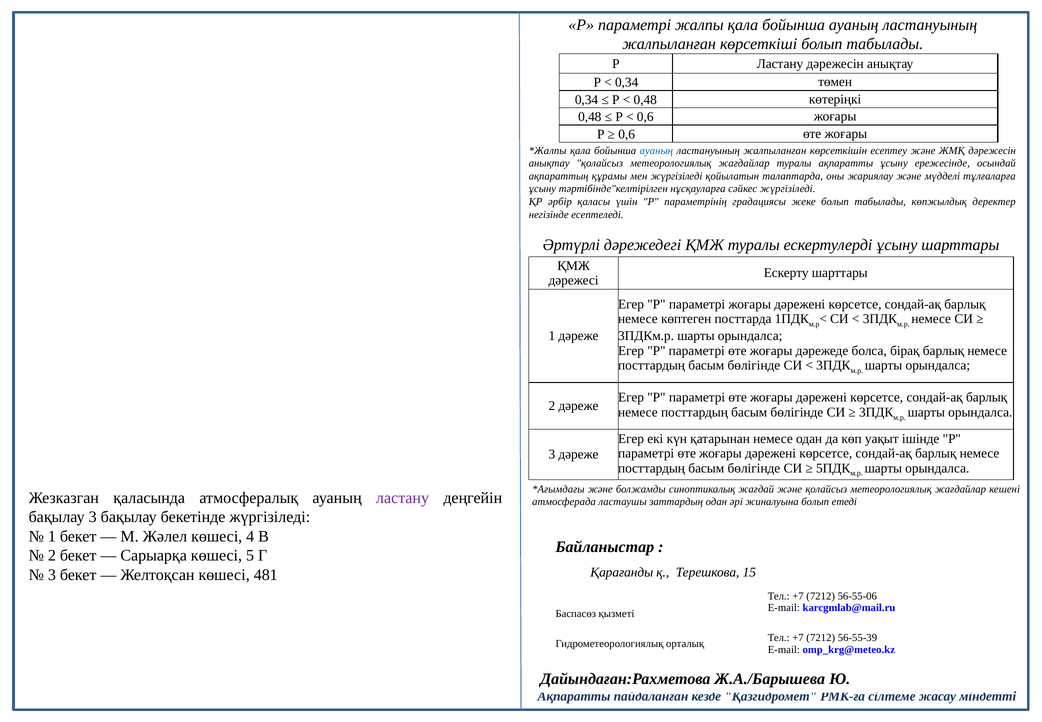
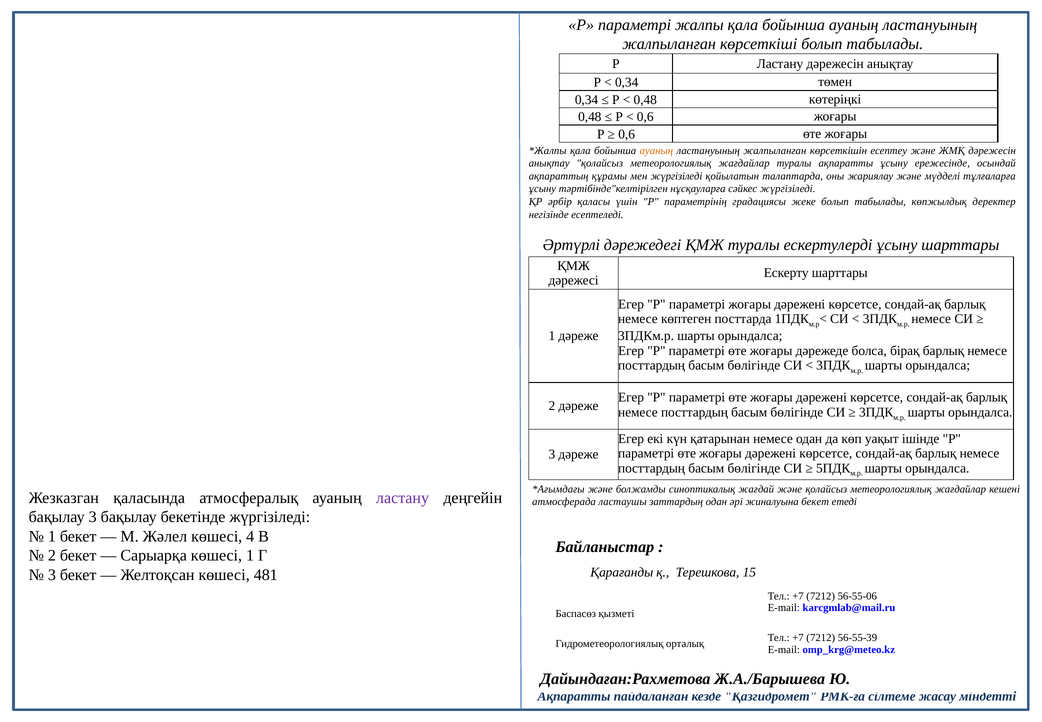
ауаның colour: blue -> orange (656, 150)
жиналуына болып: болып -> бекет (815, 502)
көшесі 5: 5 -> 1 (250, 555)
